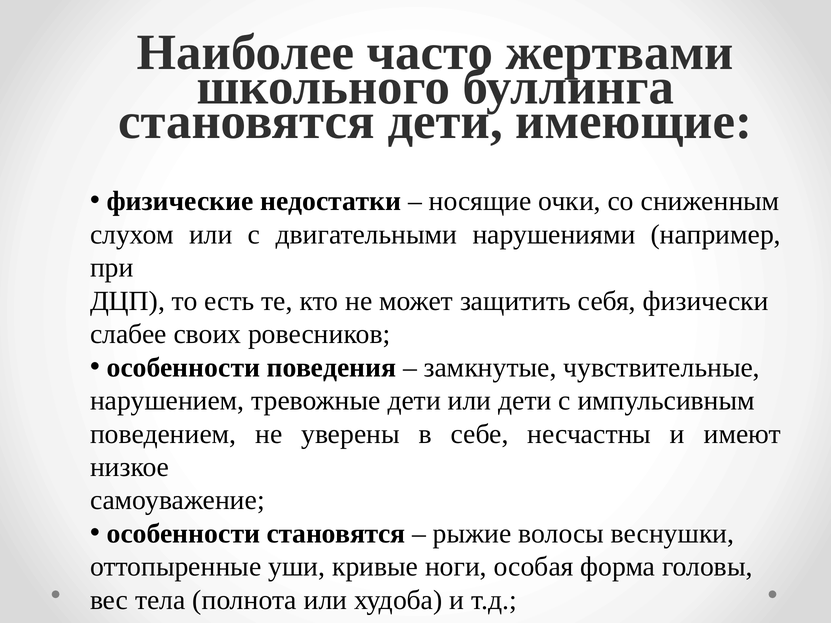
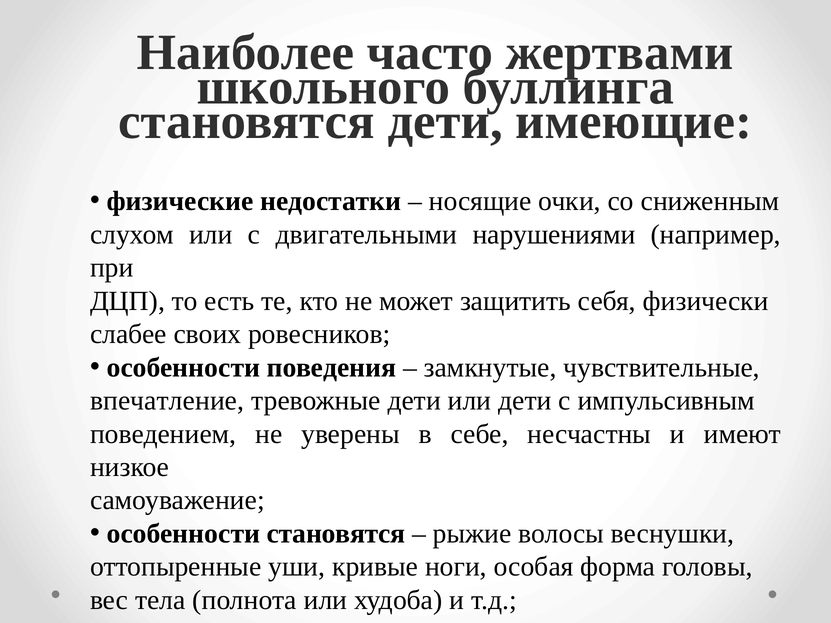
нарушением: нарушением -> впечатление (167, 401)
